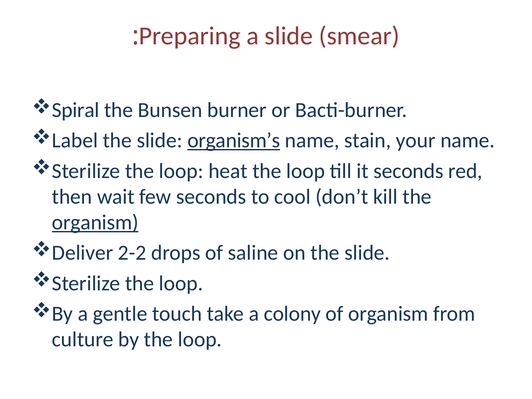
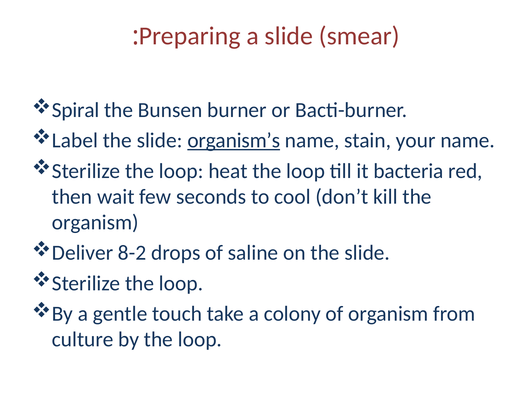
it seconds: seconds -> bacteria (408, 171)
organism underline: present -> none (95, 222)
2-2: 2-2 -> 8-2 (132, 253)
